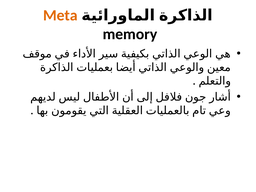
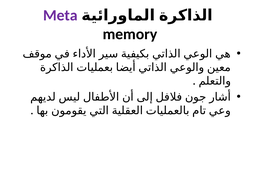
Meta colour: orange -> purple (60, 15)
